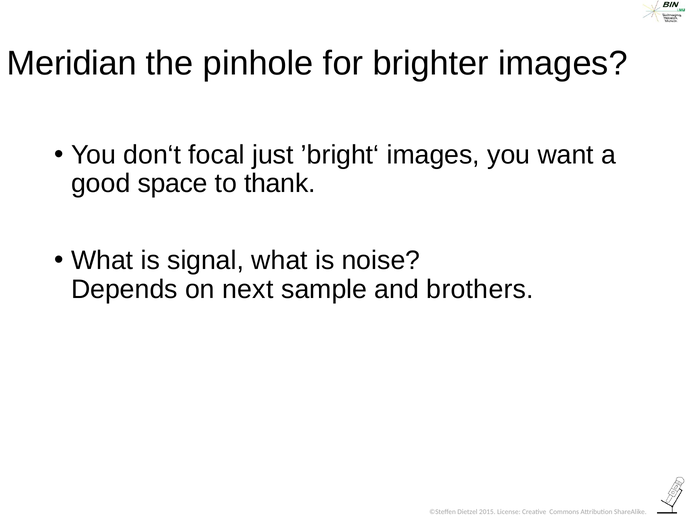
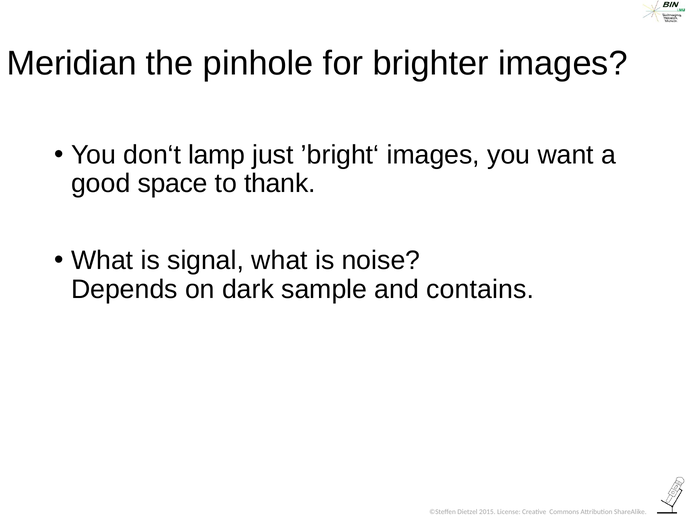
focal: focal -> lamp (217, 155)
next: next -> dark (248, 289)
brothers: brothers -> contains (480, 289)
